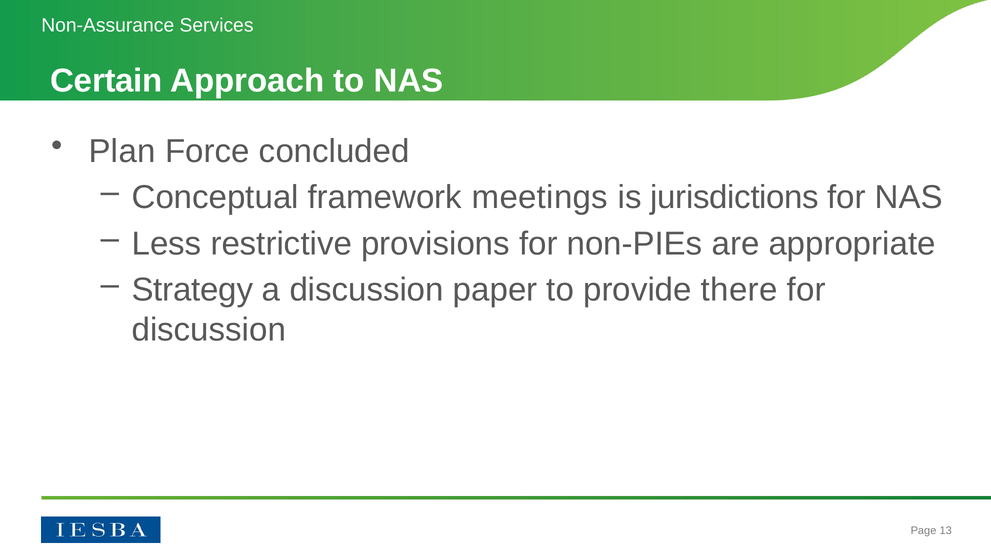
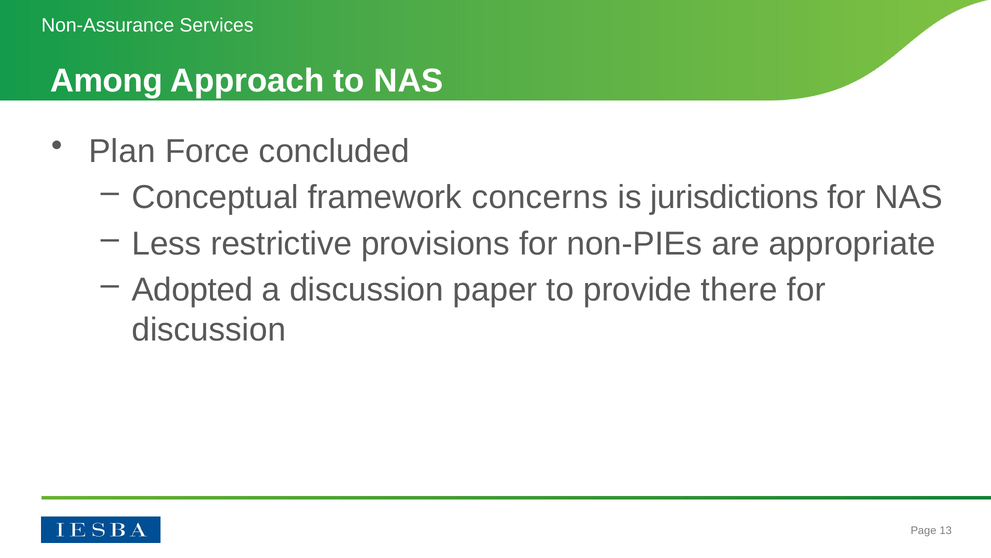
Certain: Certain -> Among (106, 81)
meetings: meetings -> concerns (540, 197)
Strategy: Strategy -> Adopted (192, 290)
